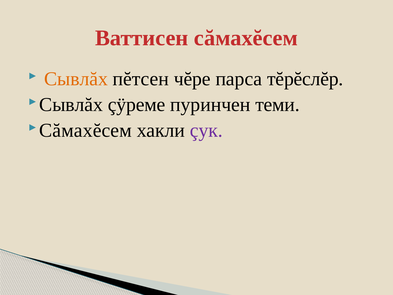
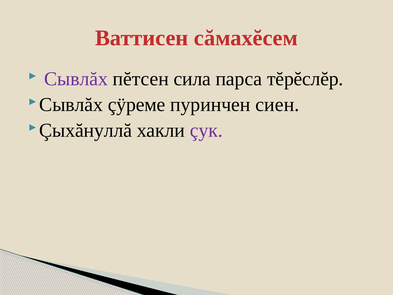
Сывлăх colour: orange -> purple (76, 79)
чĕре: чĕре -> сила (192, 79)
теми: теми -> сиен (277, 105)
Сăмахĕсем: Сăмахĕсем -> Çыхăнуллă (86, 130)
